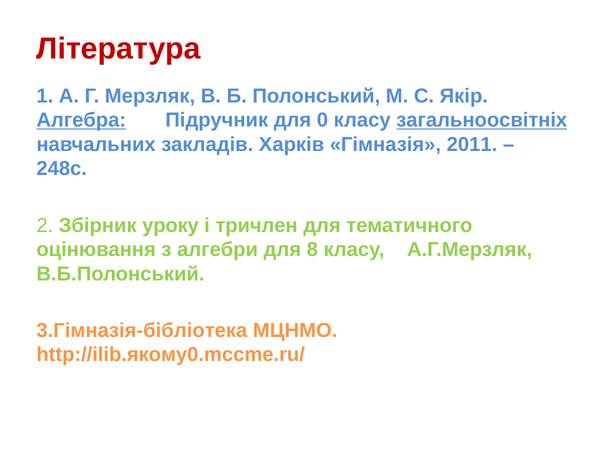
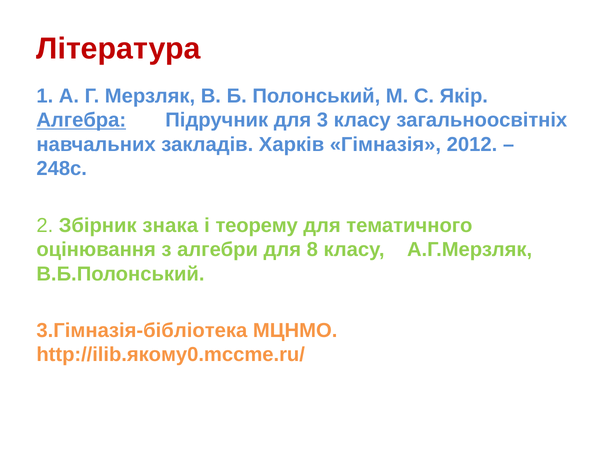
0: 0 -> 3 (322, 120)
загальноосвітніх underline: present -> none (482, 120)
2011: 2011 -> 2012 (472, 145)
уроку: уроку -> знака (170, 226)
тричлен: тричлен -> теорему (257, 226)
